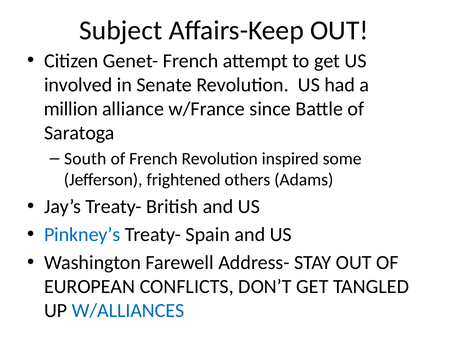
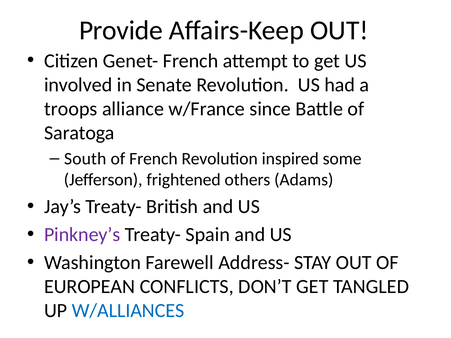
Subject: Subject -> Provide (121, 31)
million: million -> troops (71, 109)
Pinkney’s colour: blue -> purple (82, 235)
